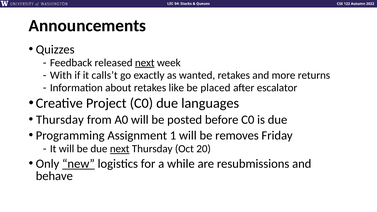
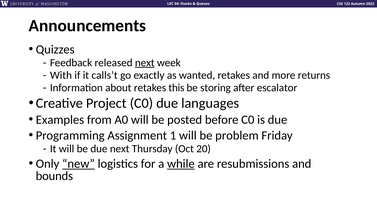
like: like -> this (176, 88)
placed: placed -> storing (216, 88)
Thursday: Thursday -> Examples (60, 120)
removes: removes -> problem (237, 136)
next underline: present -> none (120, 149)
while underline: none -> present (181, 164)
behave: behave -> bounds (54, 176)
